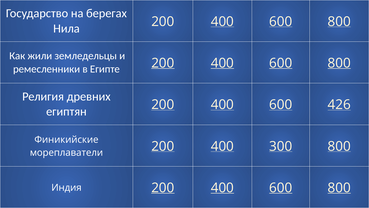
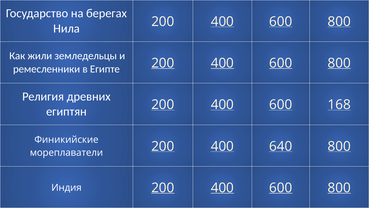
426: 426 -> 168 (339, 105)
300: 300 -> 640 (281, 146)
